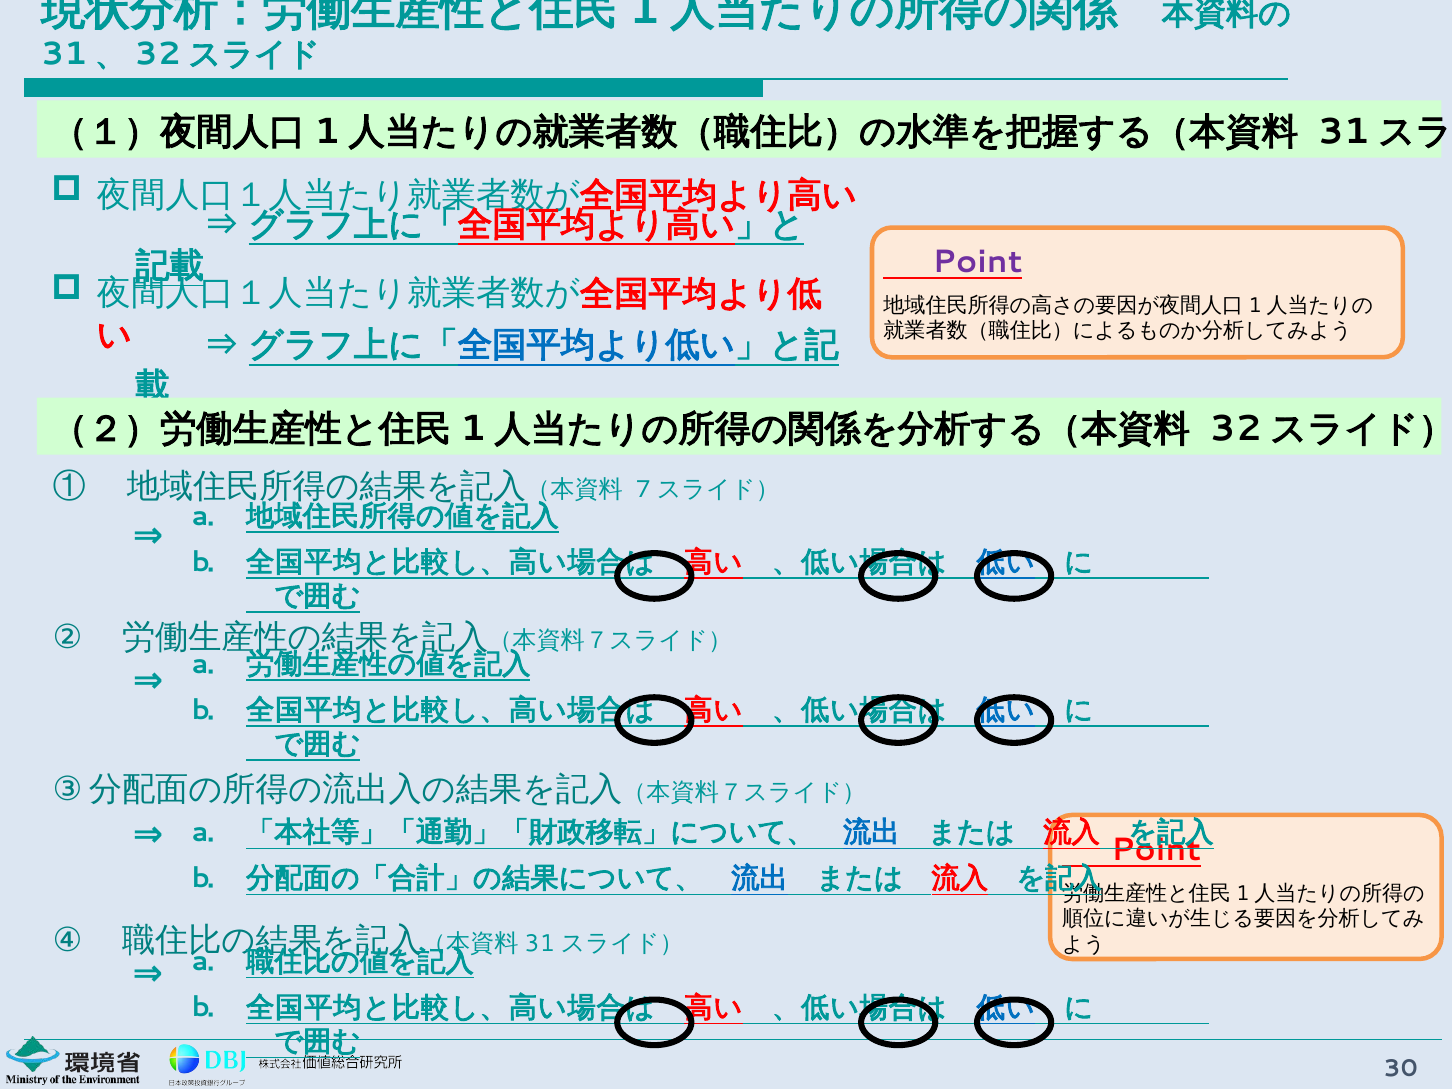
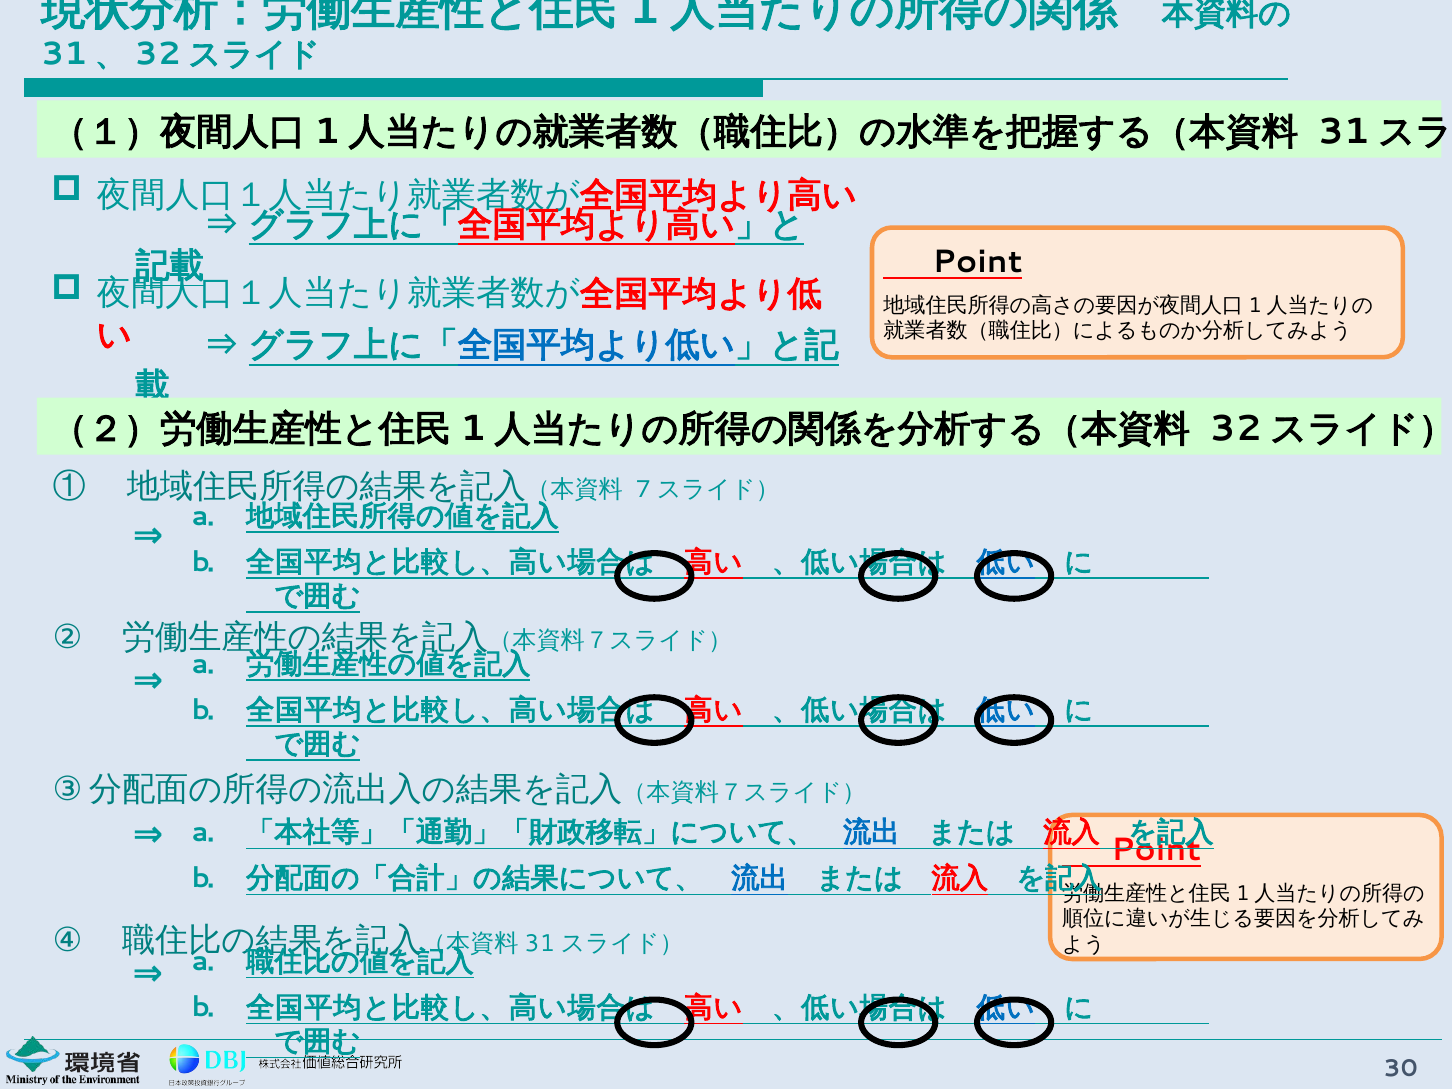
Point colour: purple -> black (977, 262)
